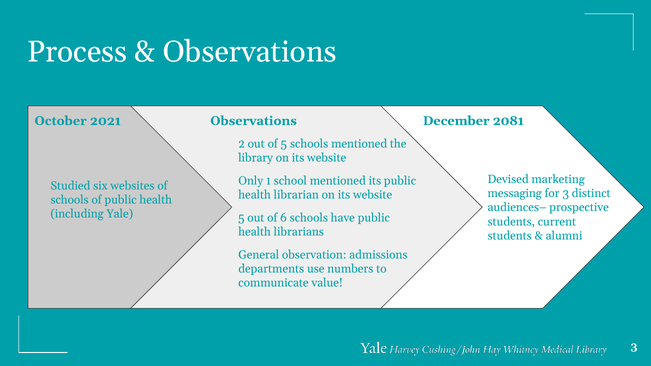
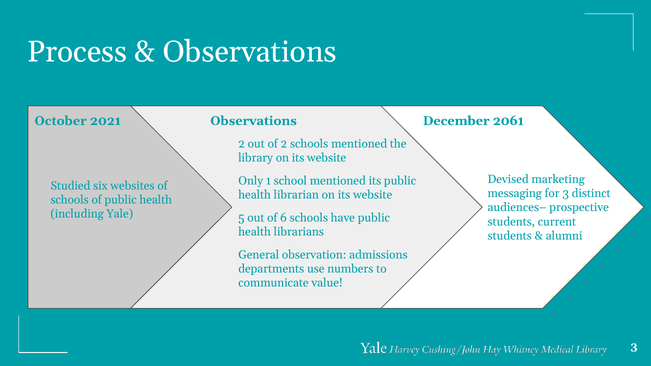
2081: 2081 -> 2061 (508, 121)
of 5: 5 -> 2 (284, 144)
